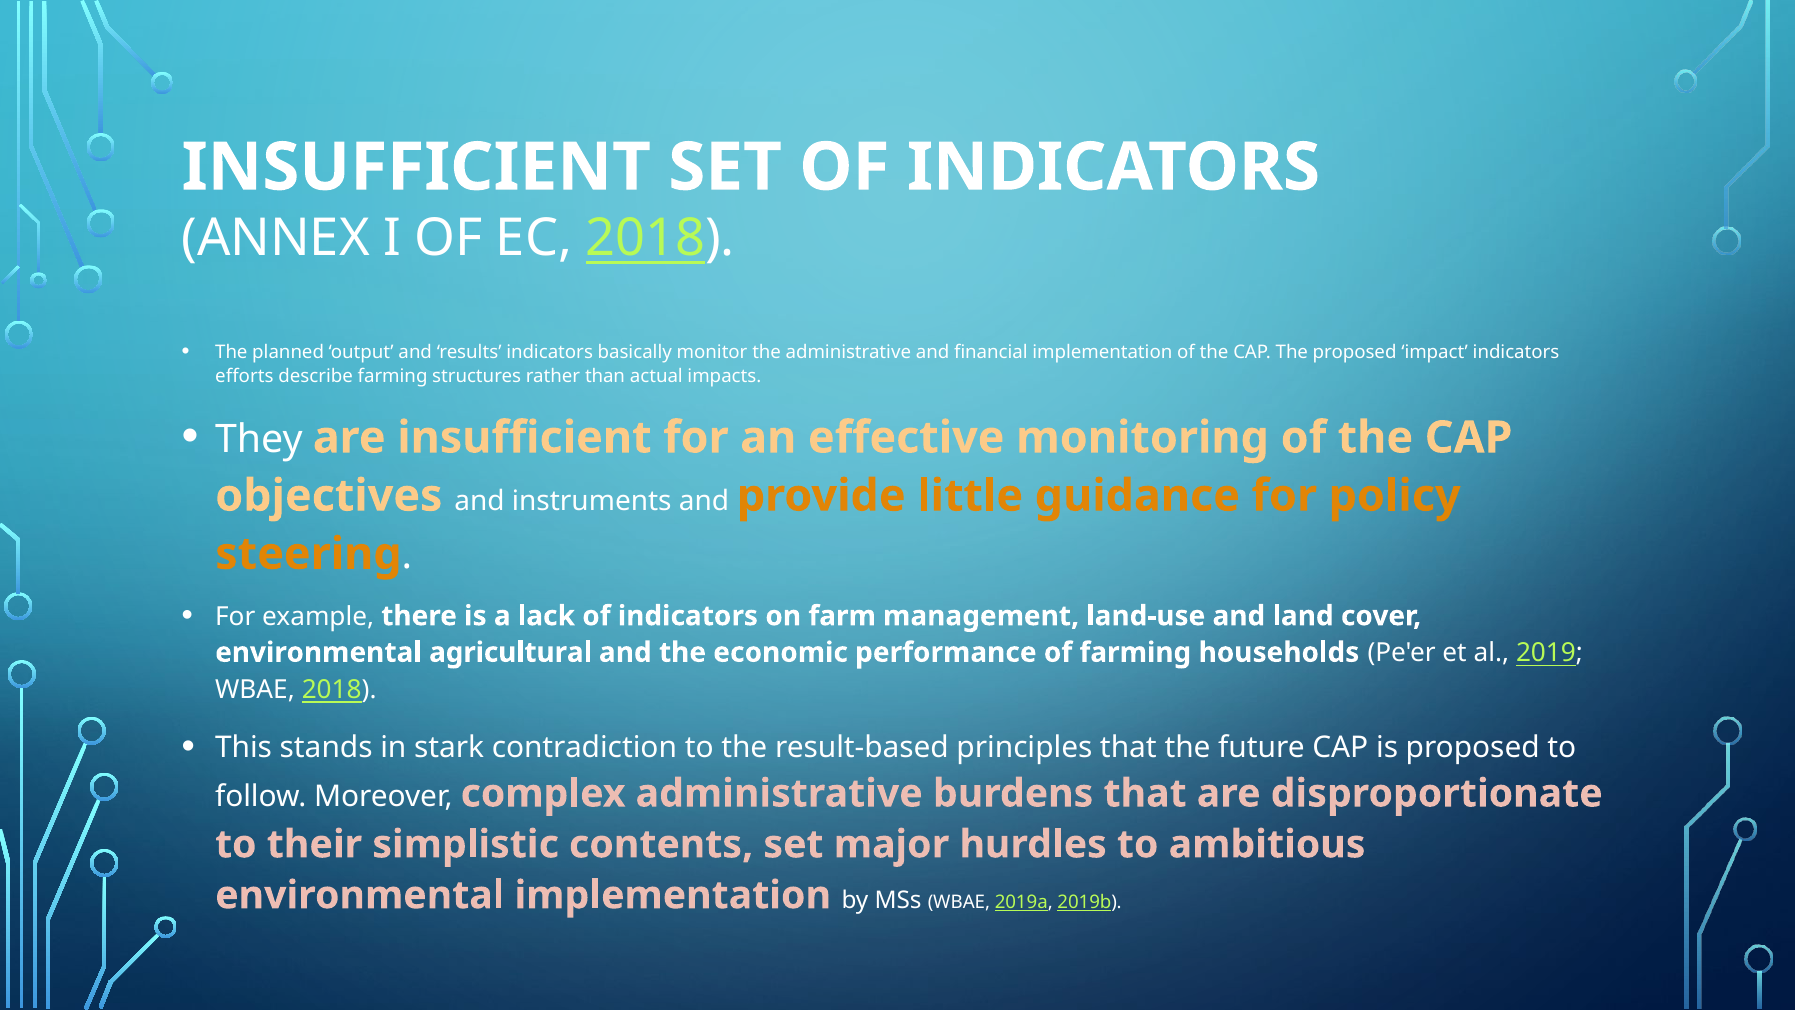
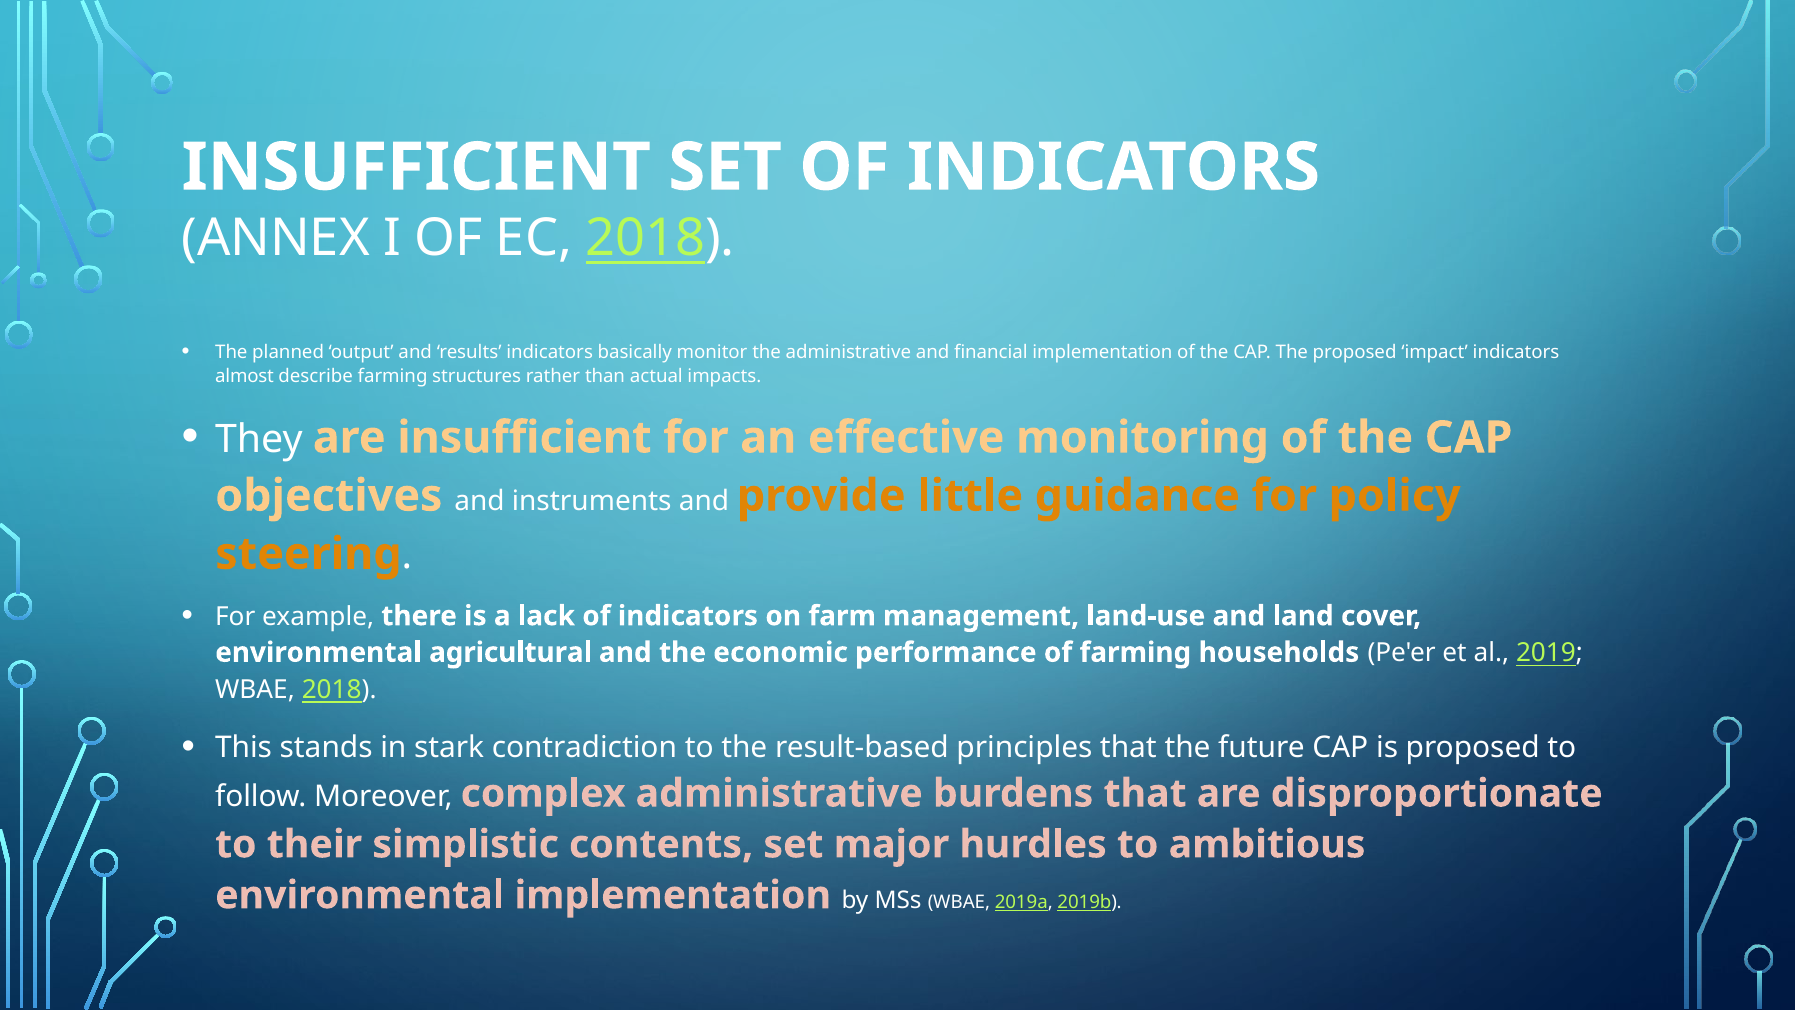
efforts: efforts -> almost (245, 376)
